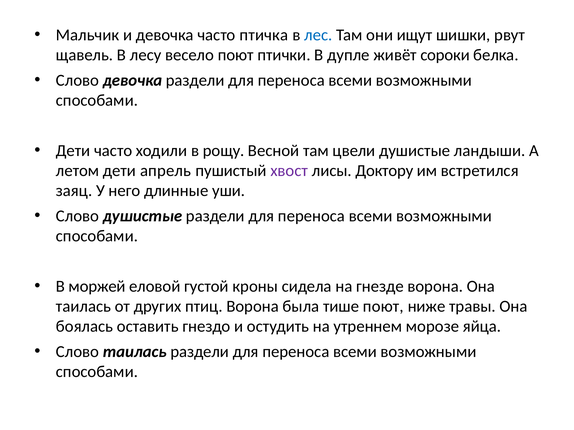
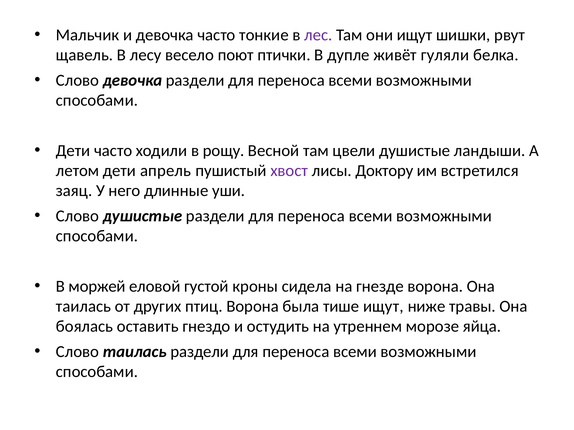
птичка: птичка -> тонкие (264, 35)
лес colour: blue -> purple (318, 35)
сороки: сороки -> гуляли (445, 55)
тише поют: поют -> ищут (383, 307)
